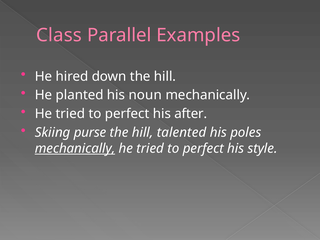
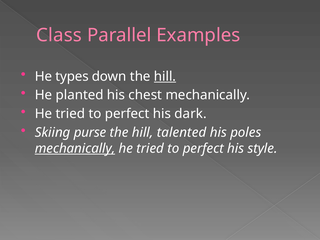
hired: hired -> types (72, 76)
hill underline: none -> present (165, 76)
noun: noun -> chest (145, 95)
after: after -> dark (191, 114)
